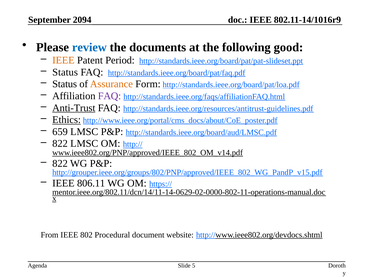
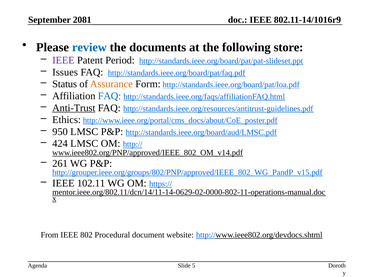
2094: 2094 -> 2081 (82, 20)
good: good -> store (289, 47)
IEEE colour: orange -> purple (63, 60)
Status: Status -> Issues (65, 72)
FAQ colour: purple -> blue (109, 96)
Ethics underline: present -> none (67, 120)
659: 659 -> 950 (60, 132)
822: 822 -> 424 (60, 144)
822: 822 -> 261 (60, 164)
806.11: 806.11 -> 102.11 (91, 184)
